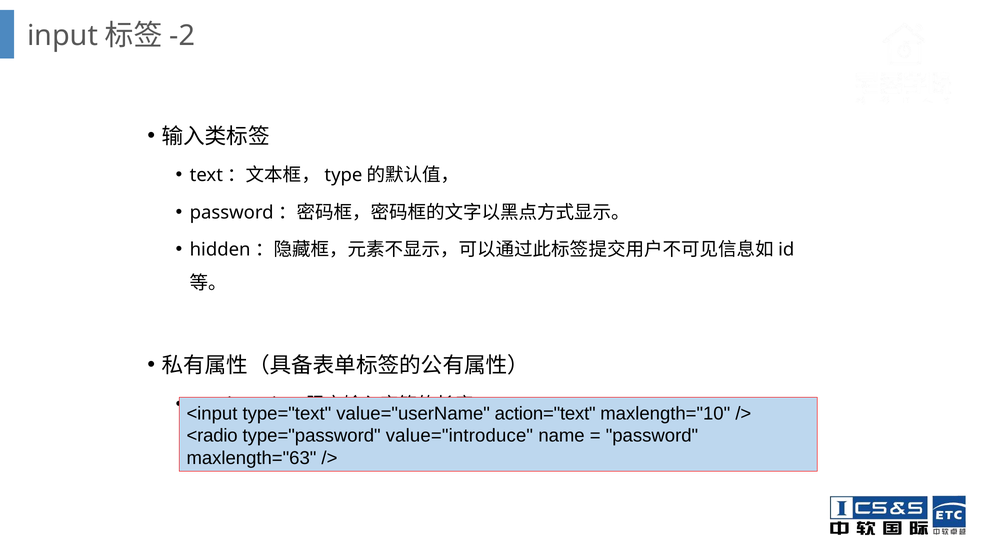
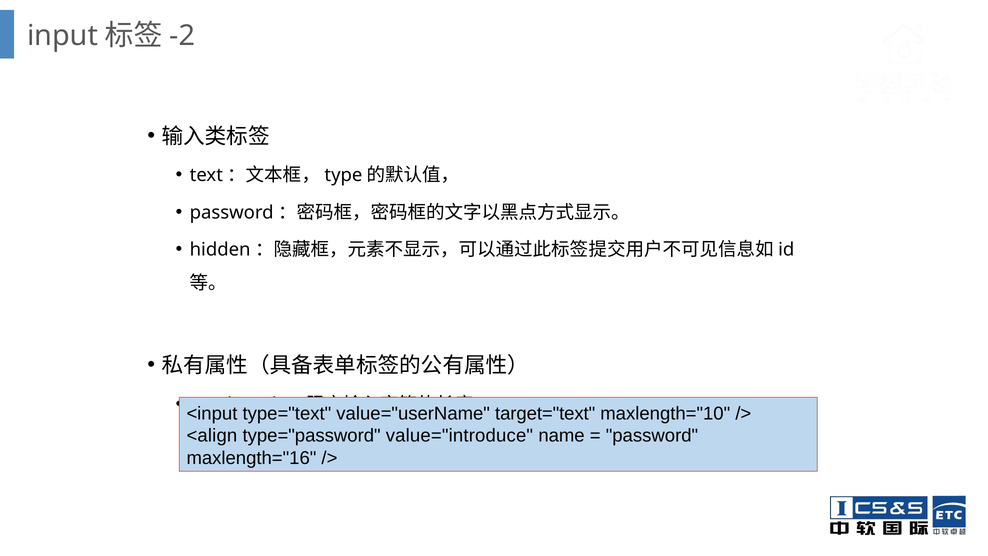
action="text: action="text -> target="text (545, 413)
<radio: <radio -> <align (212, 435)
maxlength="63: maxlength="63 -> maxlength="16 (251, 458)
